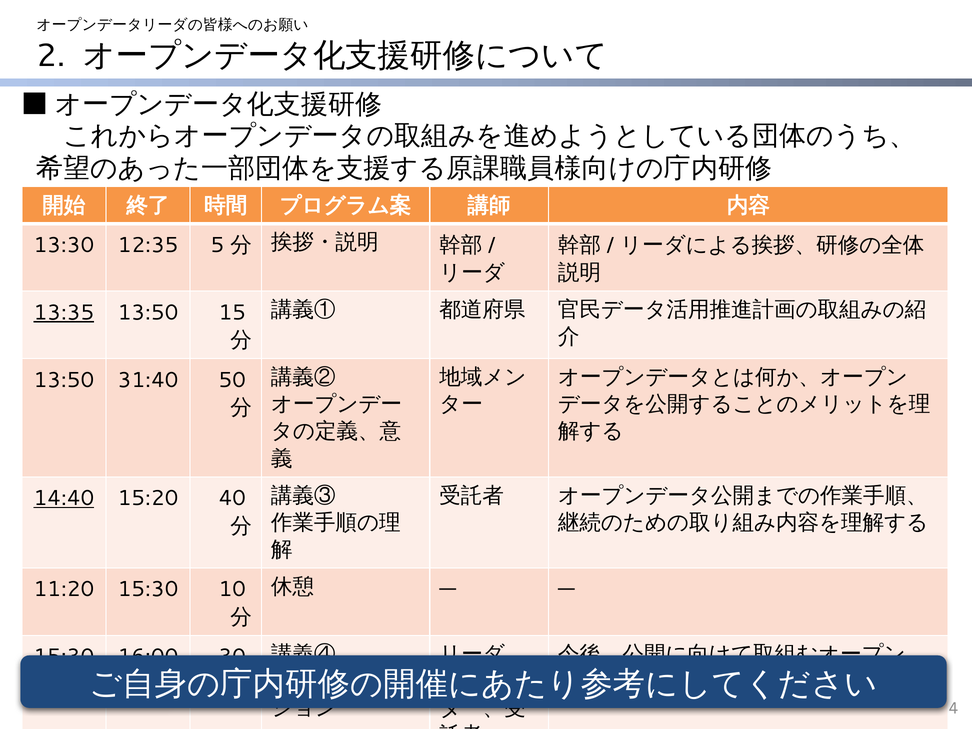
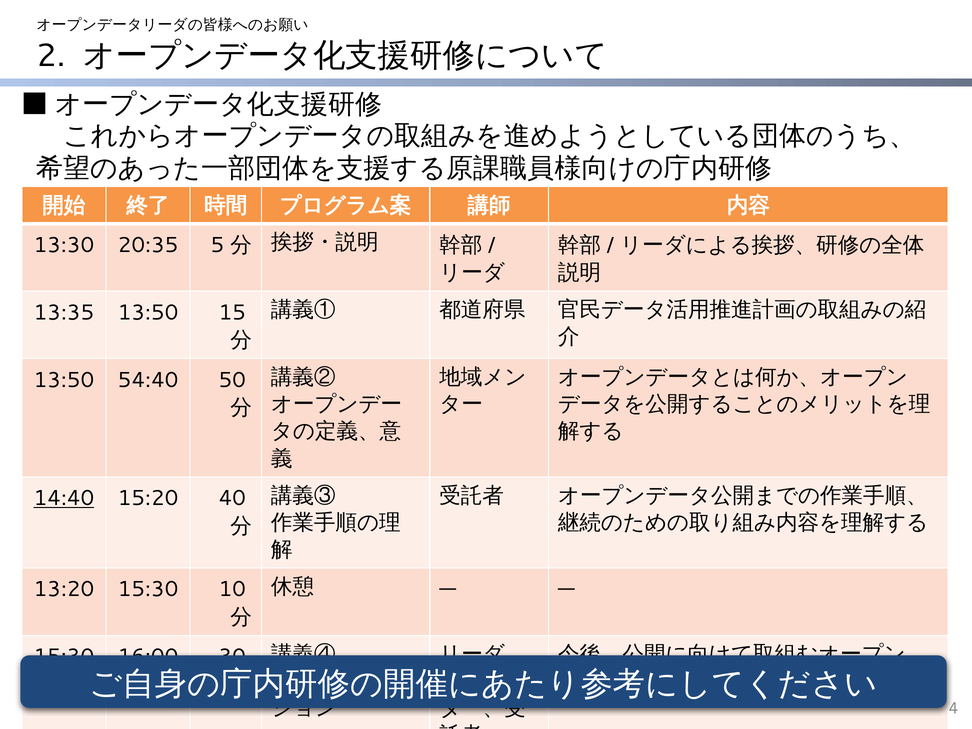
12:35: 12:35 -> 20:35 (148, 245)
13:35 underline: present -> none (64, 312)
31:40: 31:40 -> 54:40 (148, 380)
11:20: 11:20 -> 13:20 (64, 589)
